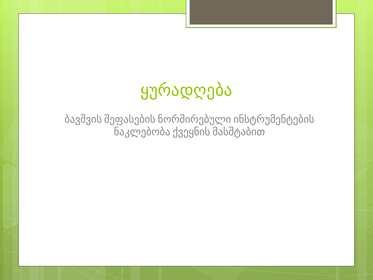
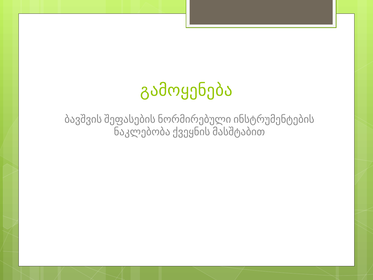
ყურადღება: ყურადღება -> გამოყენება (186, 90)
